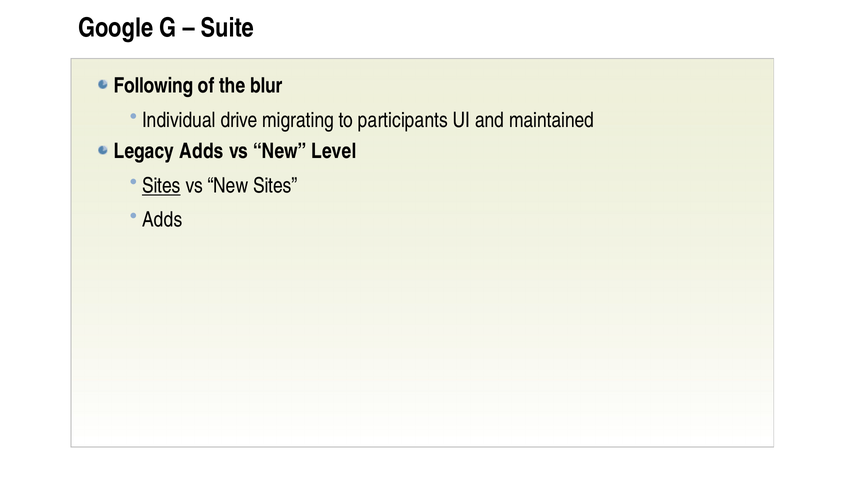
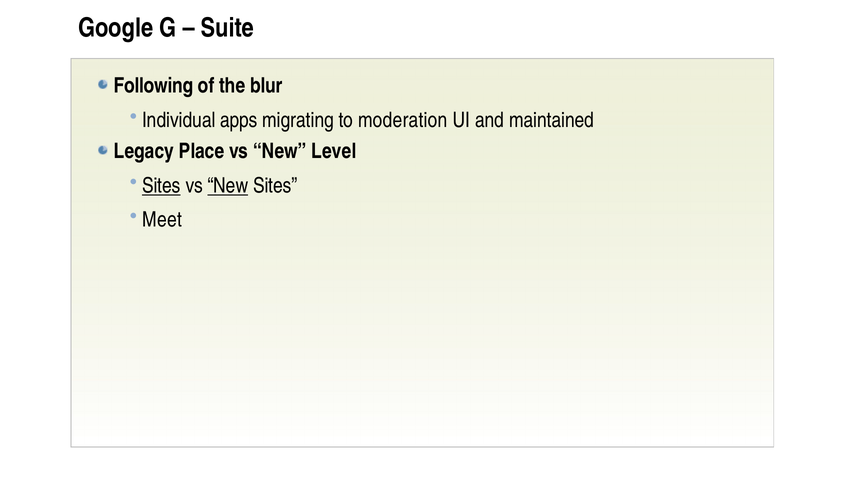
drive: drive -> apps (239, 120)
participants: participants -> moderation (403, 120)
Legacy Adds: Adds -> Place (202, 152)
New underline: none -> present (228, 186)
Adds: Adds -> Meet (162, 220)
